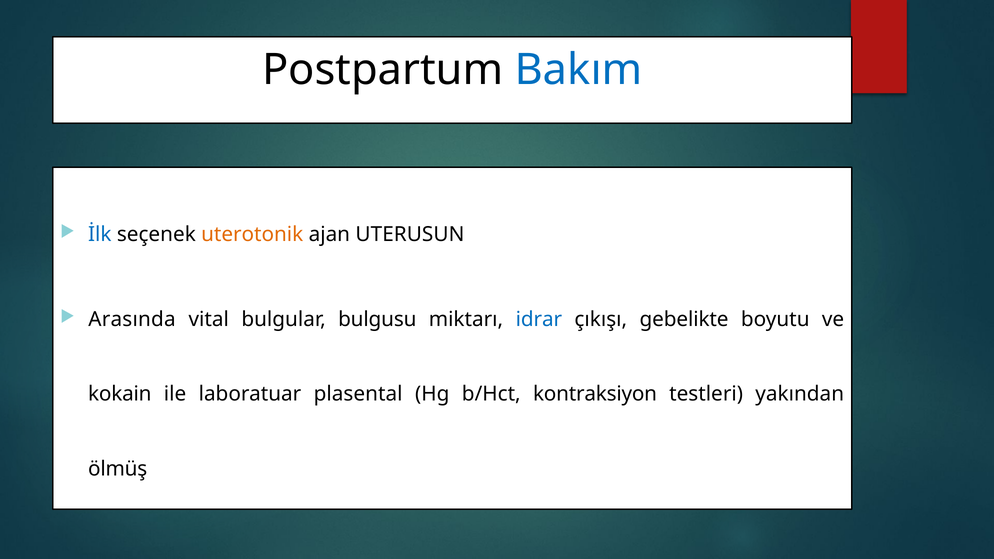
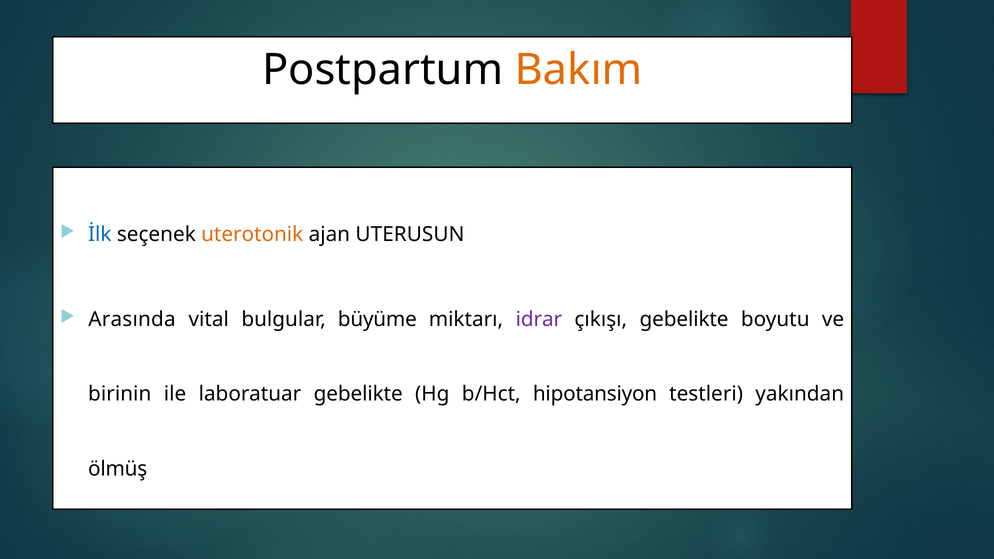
Bakım colour: blue -> orange (579, 70)
bulgusu: bulgusu -> büyüme (377, 320)
idrar colour: blue -> purple (539, 320)
kokain: kokain -> birinin (120, 394)
laboratuar plasental: plasental -> gebelikte (358, 394)
kontraksiyon: kontraksiyon -> hipotansiyon (595, 394)
